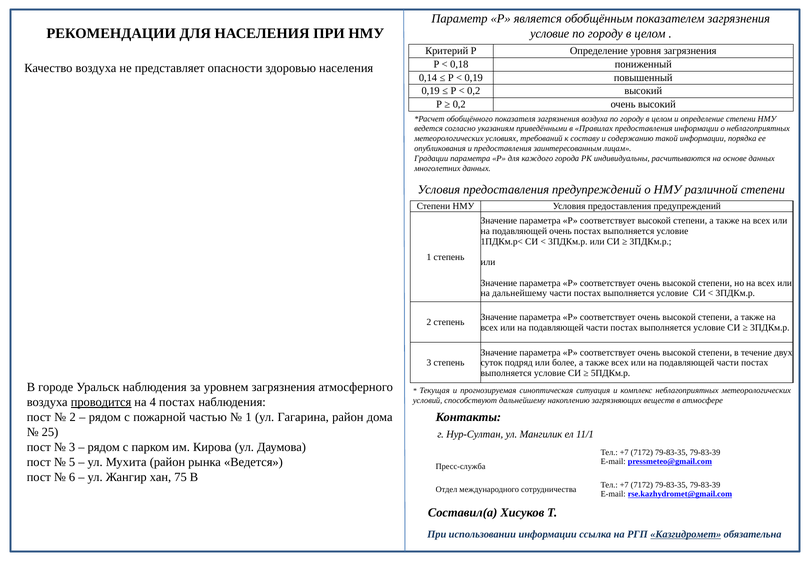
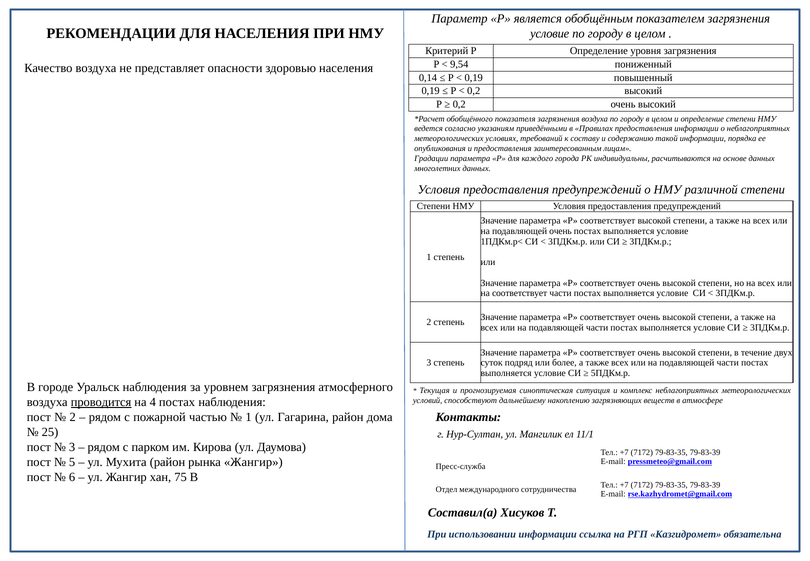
0,18: 0,18 -> 9,54 (459, 64)
на дальнейшему: дальнейшему -> соответствует (520, 293)
рынка Ведется: Ведется -> Жангир (253, 462)
Казгидромет underline: present -> none (686, 534)
